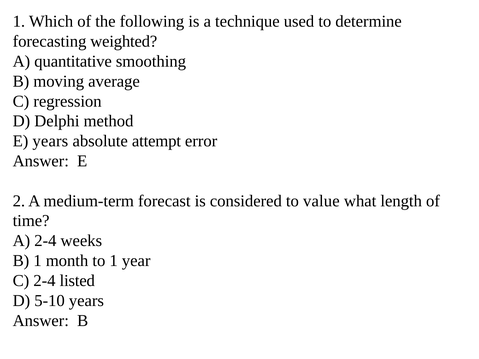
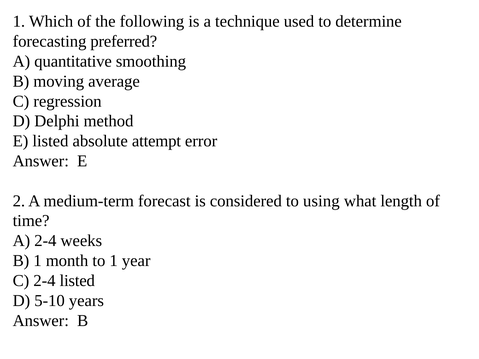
weighted: weighted -> preferred (124, 41)
E years: years -> listed (50, 141)
value: value -> using (321, 201)
